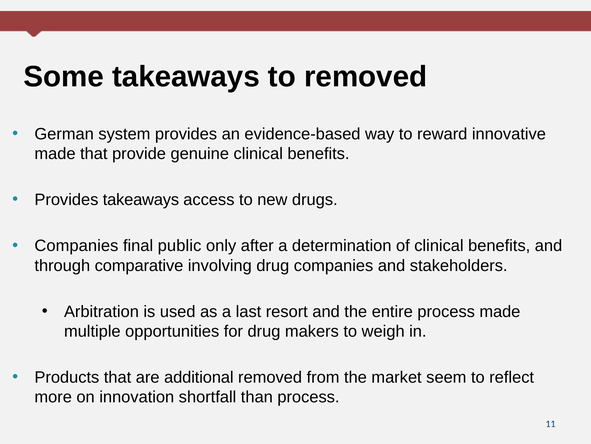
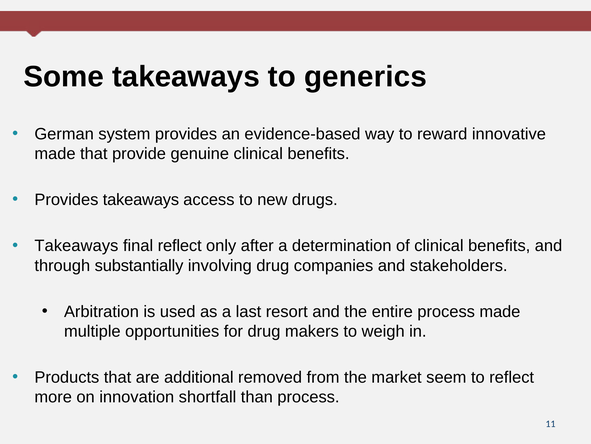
to removed: removed -> generics (366, 77)
Companies: Companies -> Takeaways (76, 245)
final public: public -> reflect (180, 245)
comparative: comparative -> substantially (139, 265)
